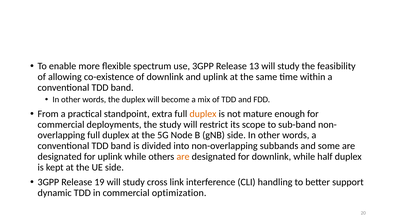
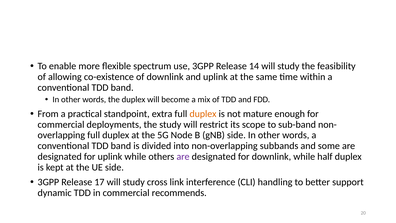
13: 13 -> 14 (254, 66)
are colour: orange -> purple (183, 156)
19: 19 -> 17 (99, 182)
optimization: optimization -> recommends (179, 193)
